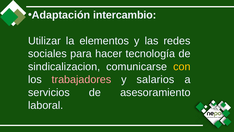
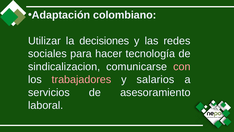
intercambio: intercambio -> colombiano (125, 15)
elementos: elementos -> decisiones (104, 41)
con colour: yellow -> pink (182, 66)
